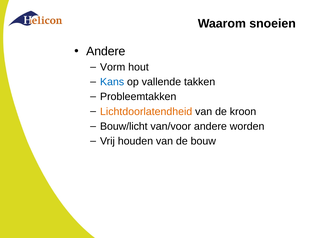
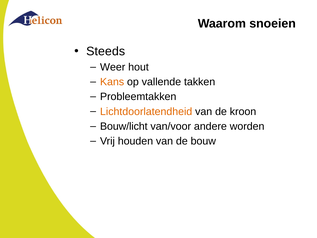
Andere: Andere -> Steeds (106, 51)
Vorm: Vorm -> Weer (113, 67)
Kans colour: blue -> orange (112, 82)
